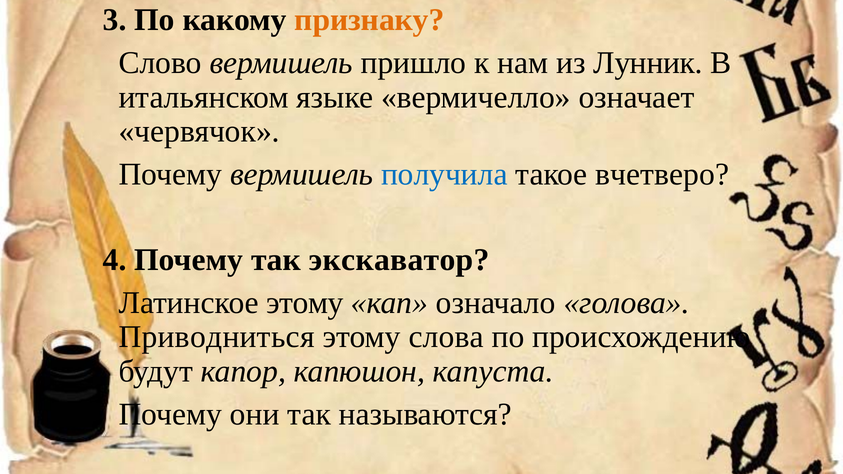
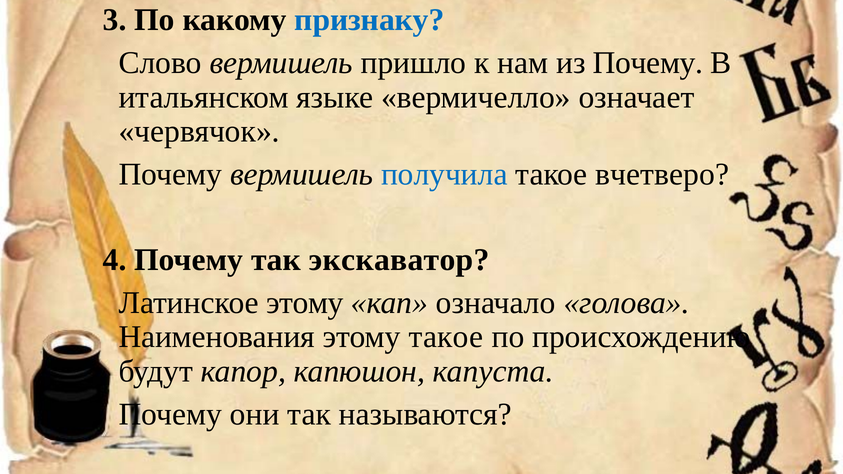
признаку colour: orange -> blue (369, 20)
из Лунник: Лунник -> Почему (648, 63)
Приводниться: Приводниться -> Наименования (217, 337)
этому слова: слова -> такое (446, 337)
